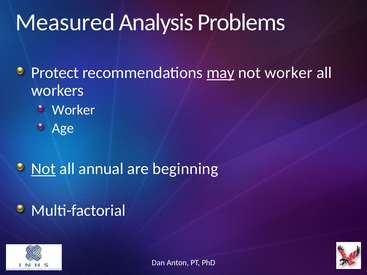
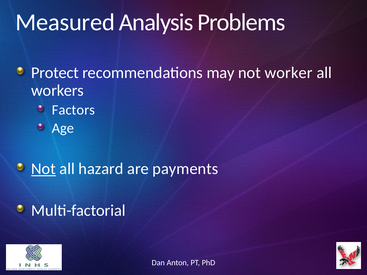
may underline: present -> none (221, 73)
Worker: Worker -> Factors (73, 110)
annual: annual -> hazard (101, 169)
beginning: beginning -> payments (185, 169)
